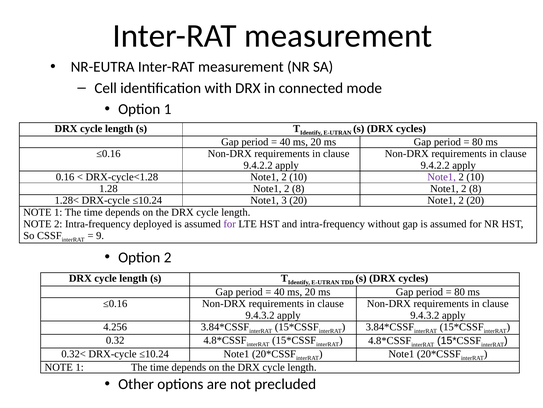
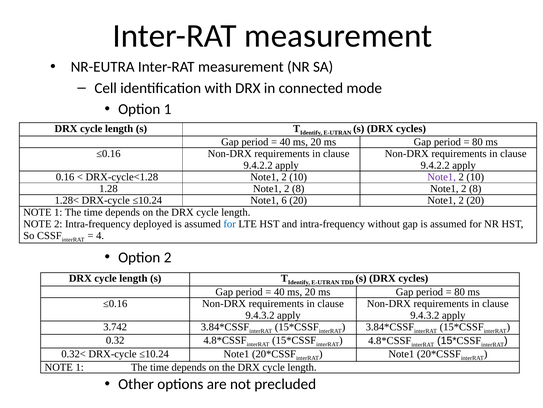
3: 3 -> 6 (284, 200)
for colour: purple -> blue (230, 223)
9: 9 -> 4 (100, 235)
4.256: 4.256 -> 3.742 (115, 326)
